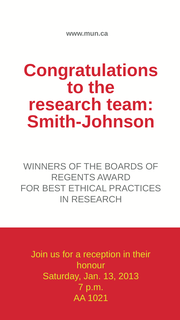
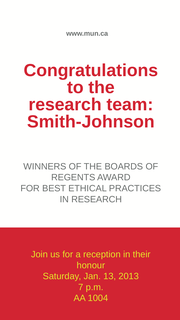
1021: 1021 -> 1004 (98, 298)
